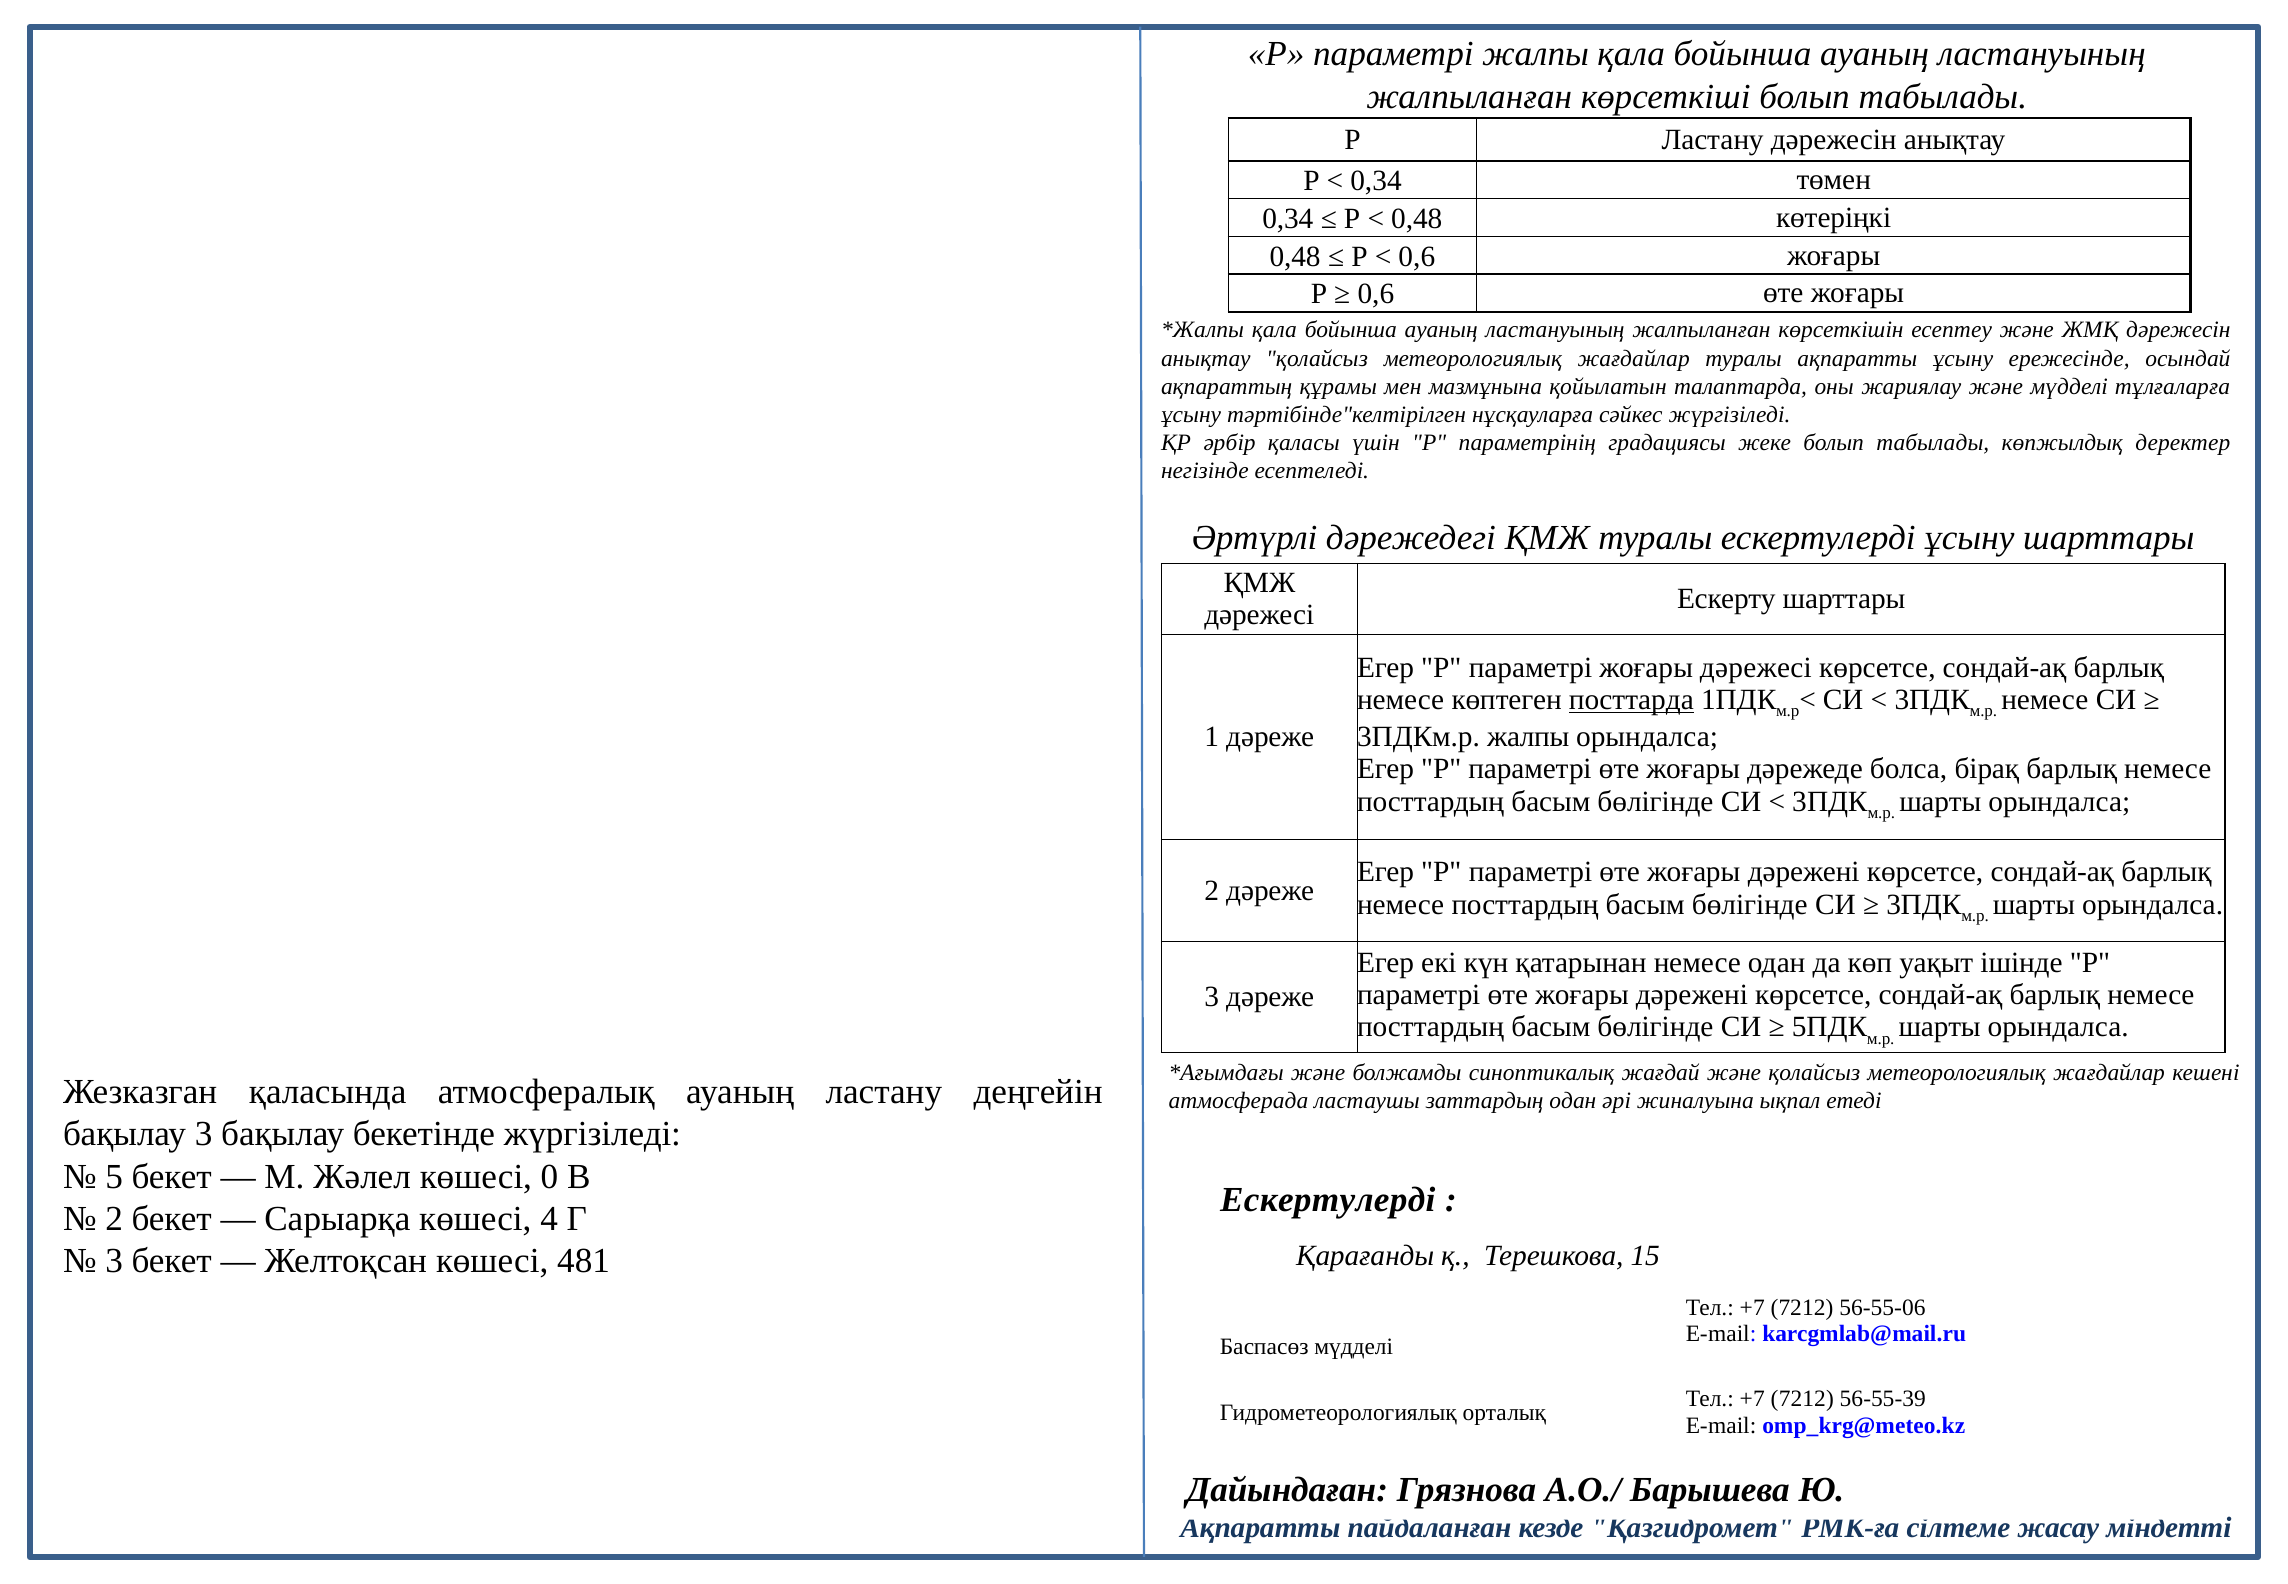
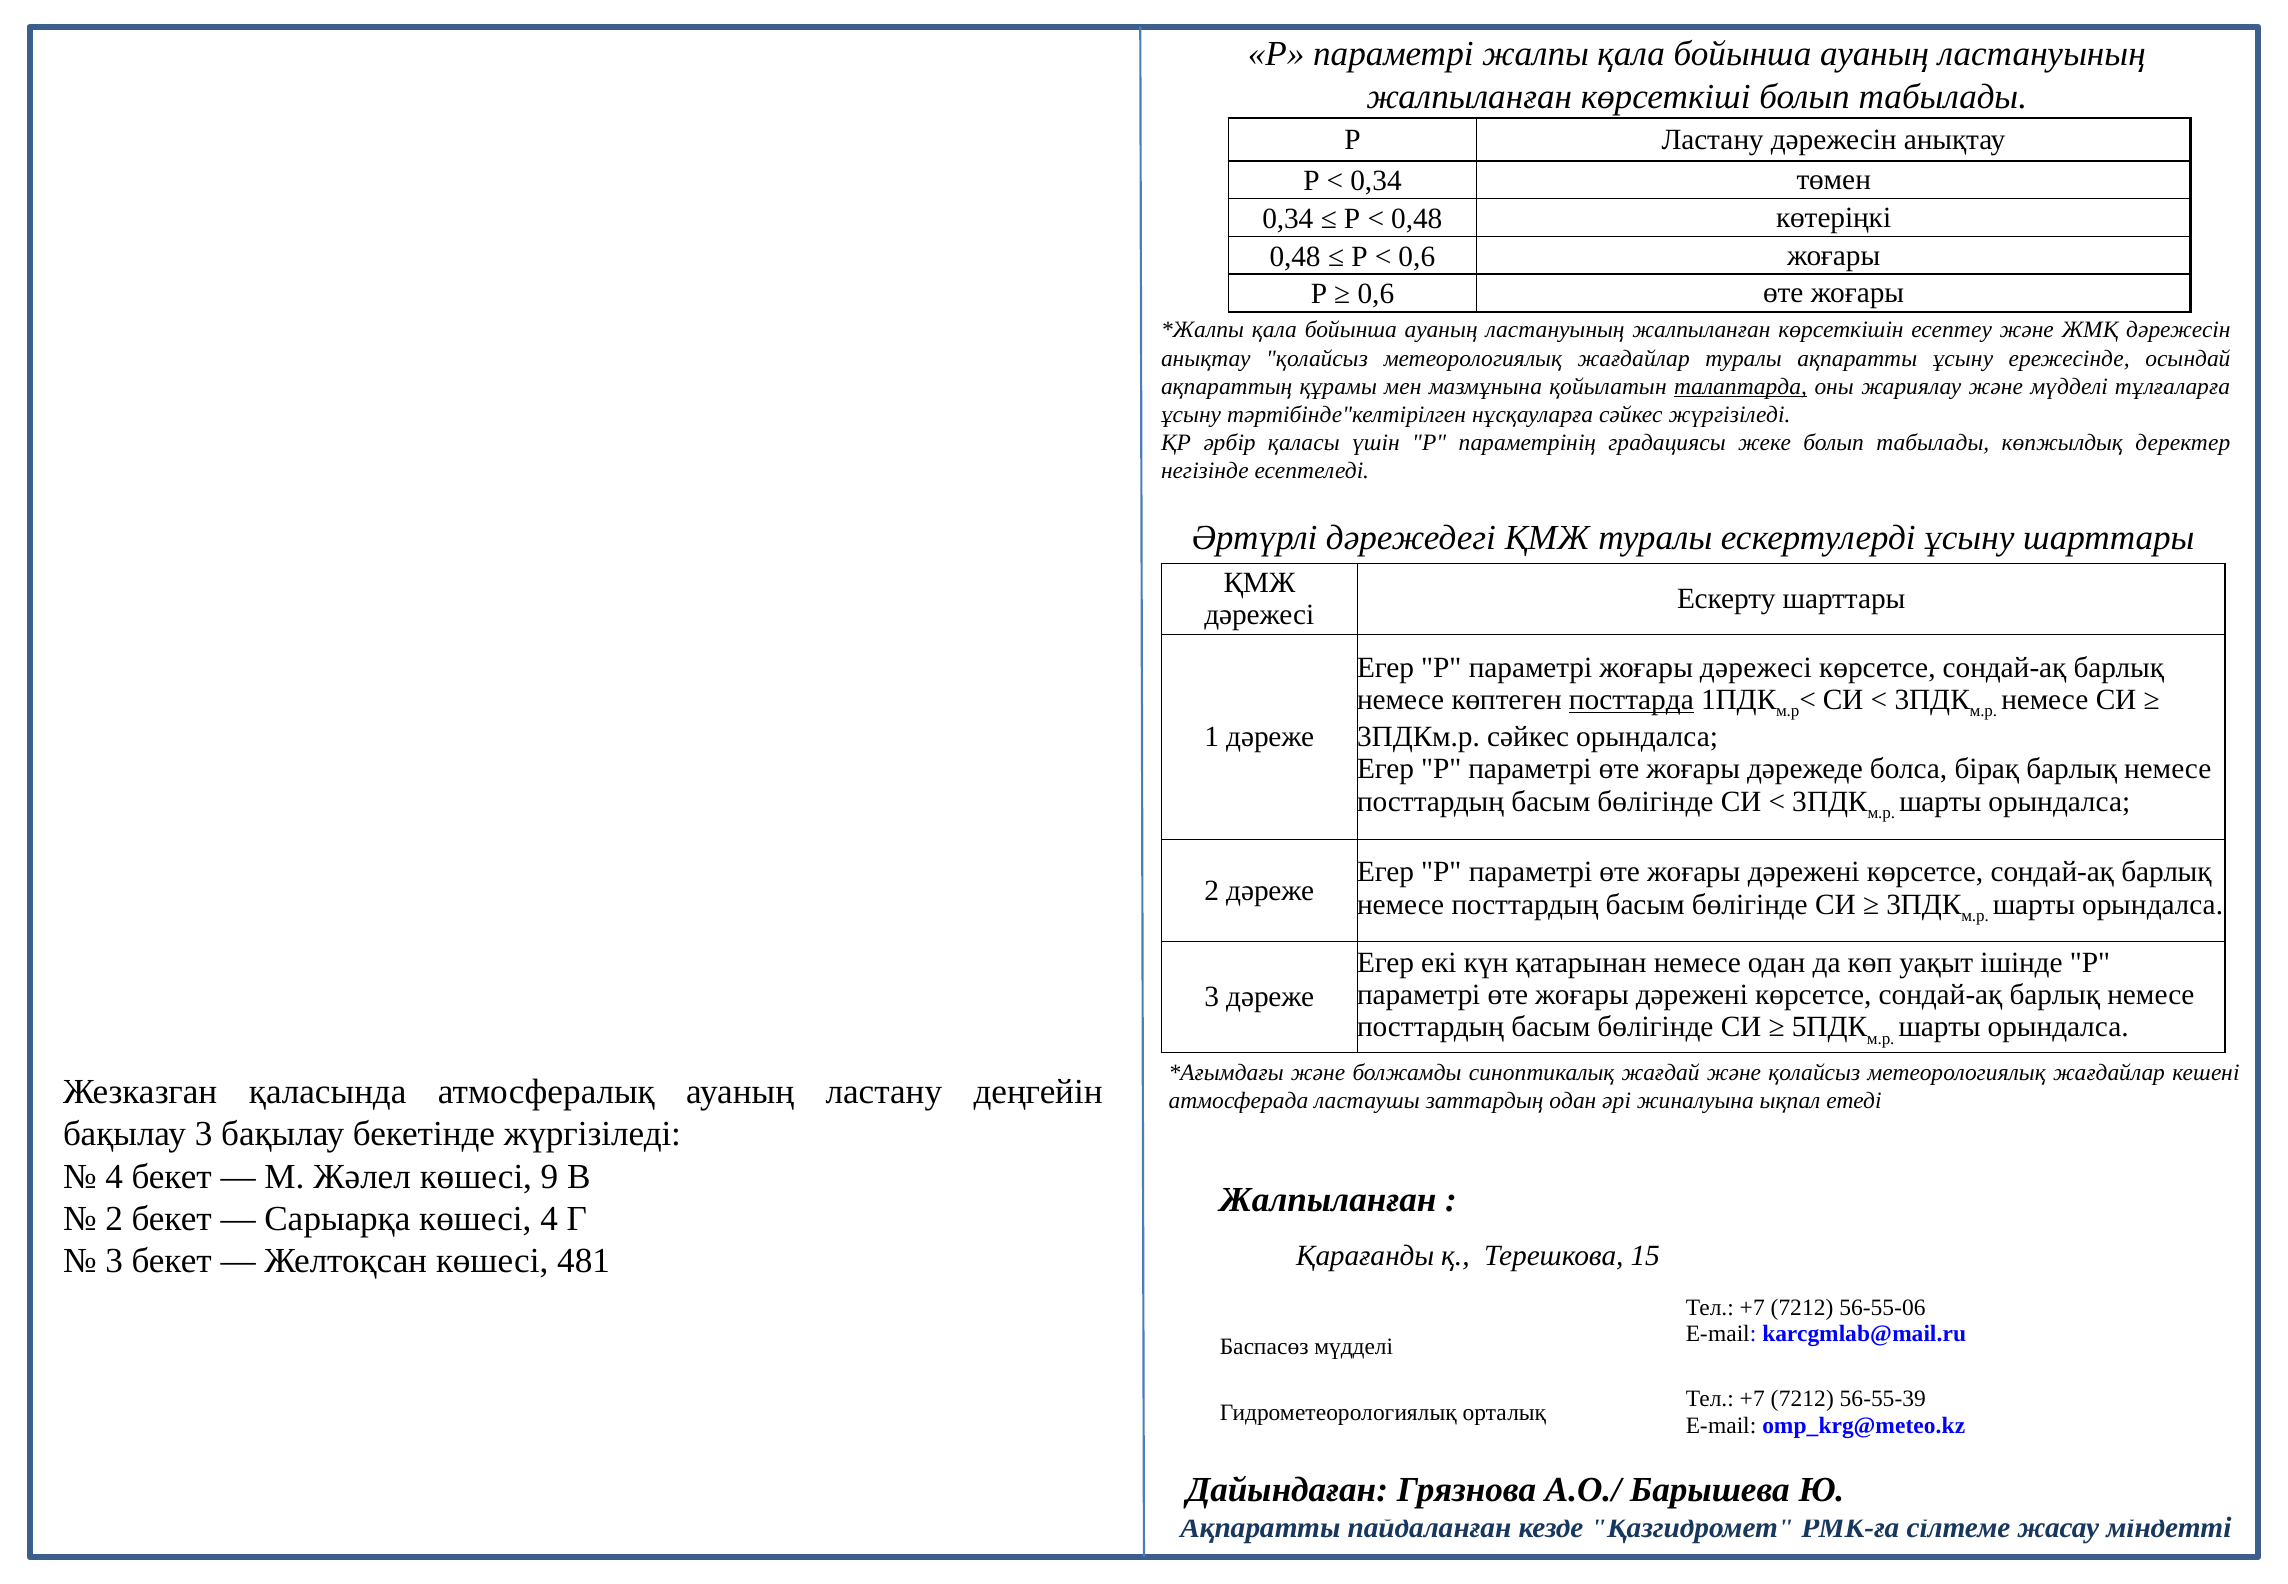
талаптарда underline: none -> present (1741, 386)
3ПДКм.р жалпы: жалпы -> сәйкес (1528, 737)
5: 5 -> 4 (114, 1176)
0: 0 -> 9 (549, 1176)
Ескертулерді: Ескертулерді -> Жалпыланған (1328, 1200)
